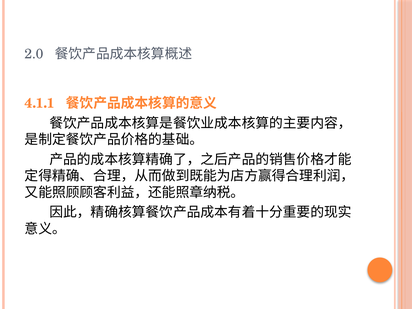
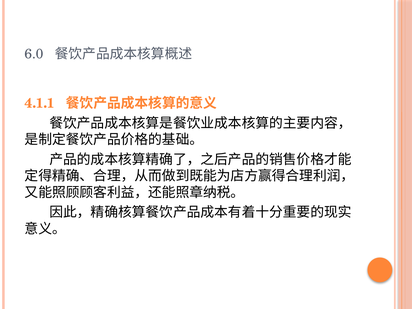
2.0: 2.0 -> 6.0 (34, 54)
